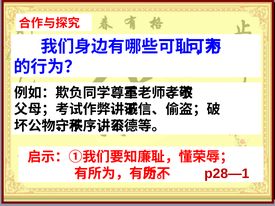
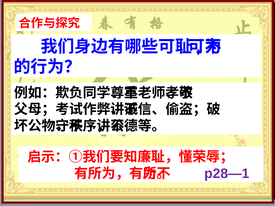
p28—1 colour: red -> purple (227, 174)
